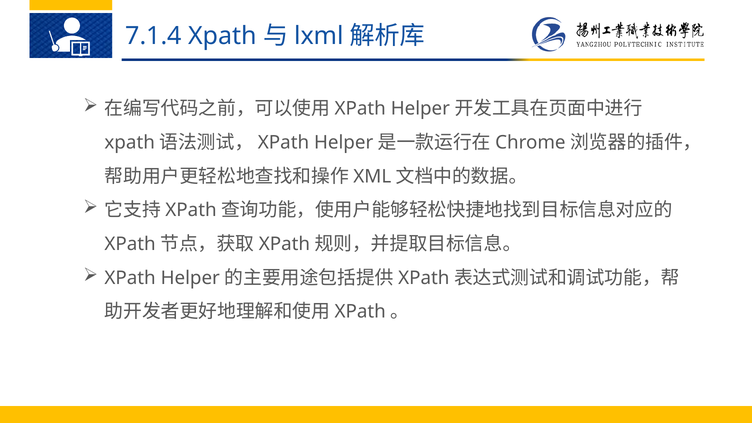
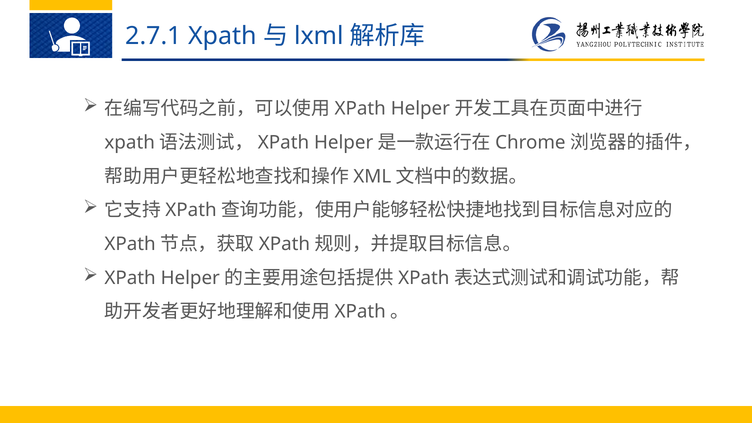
7.1.4: 7.1.4 -> 2.7.1 (153, 36)
